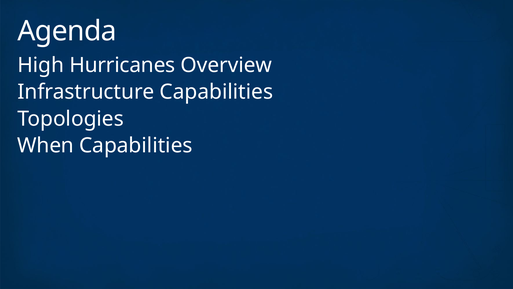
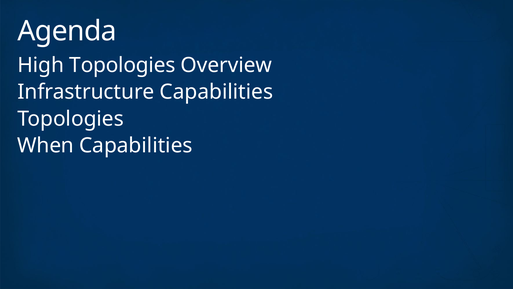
High Hurricanes: Hurricanes -> Topologies (122, 65)
